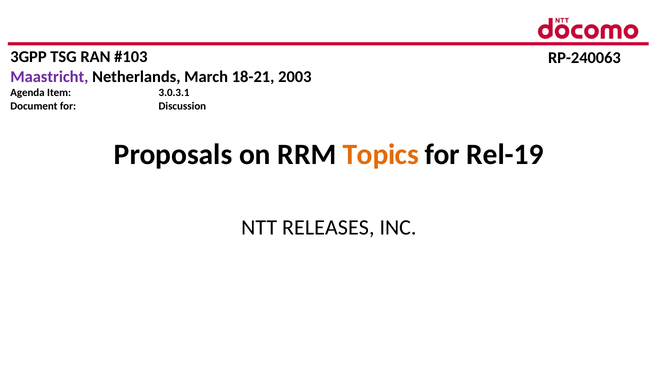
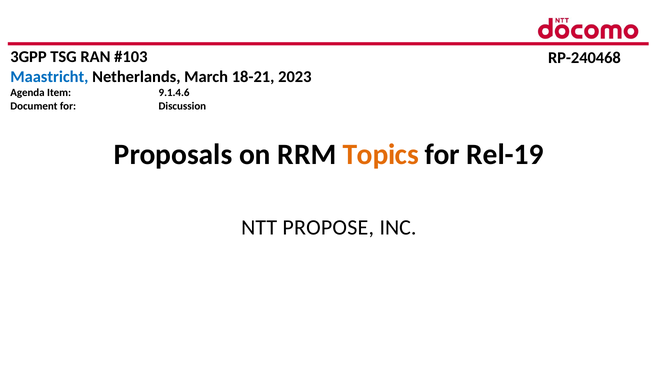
RP-240063: RP-240063 -> RP-240468 (584, 58)
Maastricht colour: purple -> blue (49, 77)
2003: 2003 -> 2023 (295, 77)
3.0.3.1: 3.0.3.1 -> 9.1.4.6 (174, 93)
RELEASES: RELEASES -> PROPOSE (328, 228)
